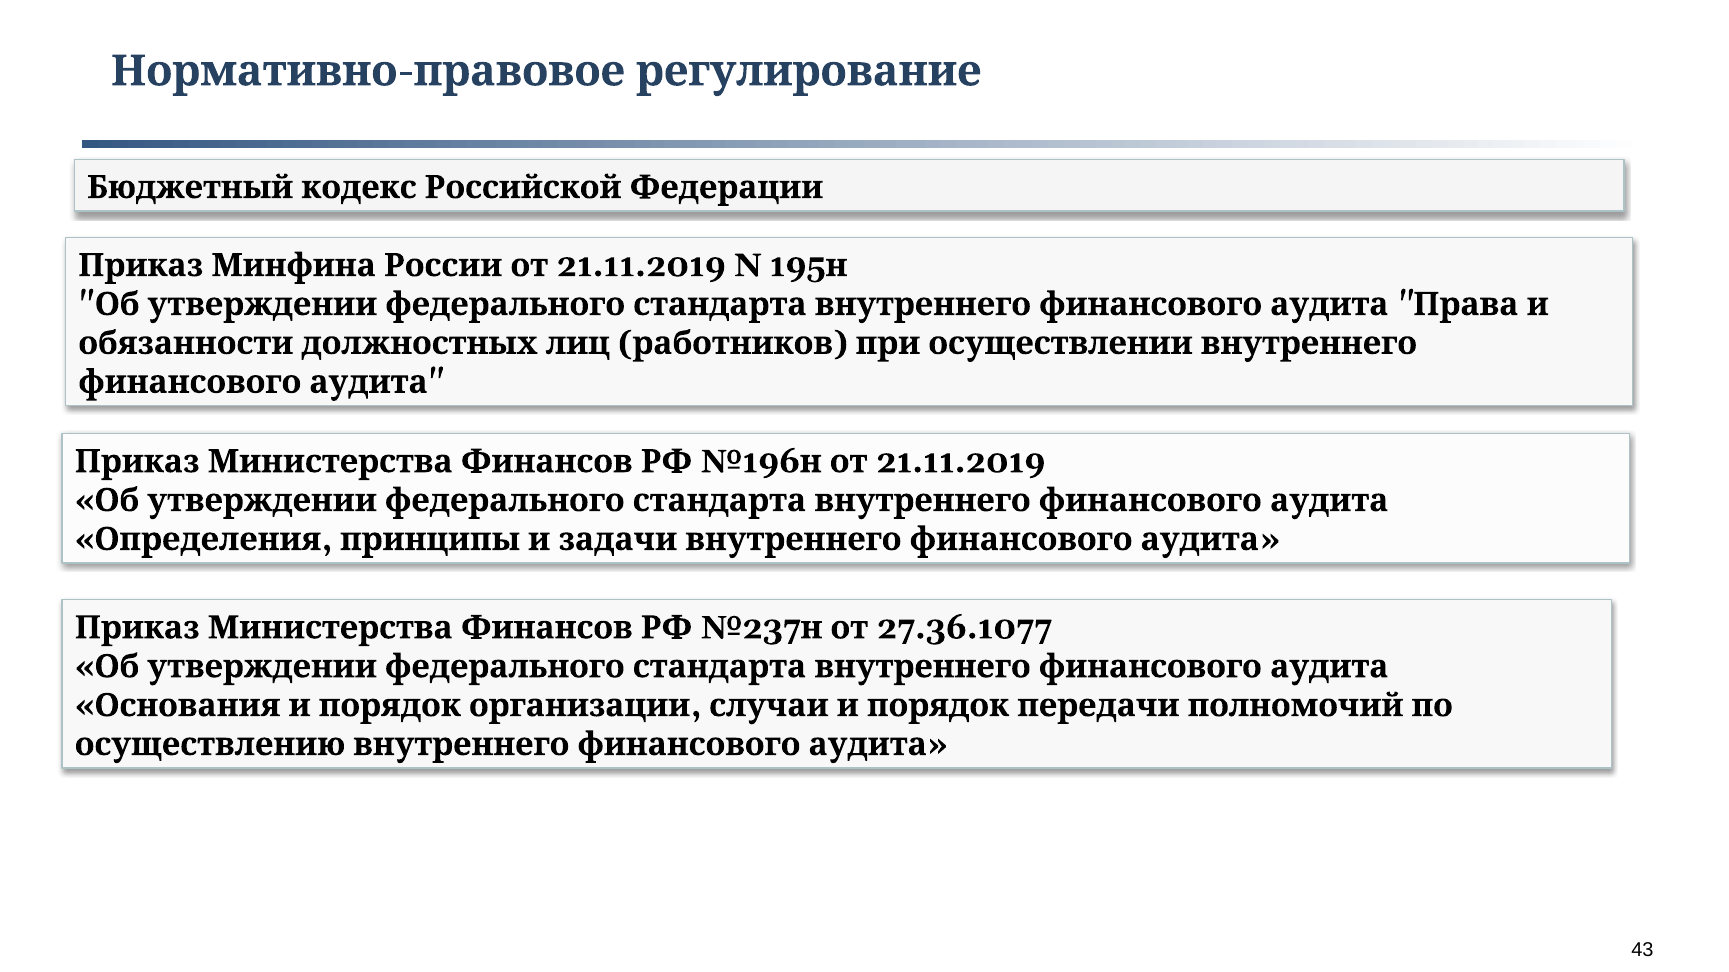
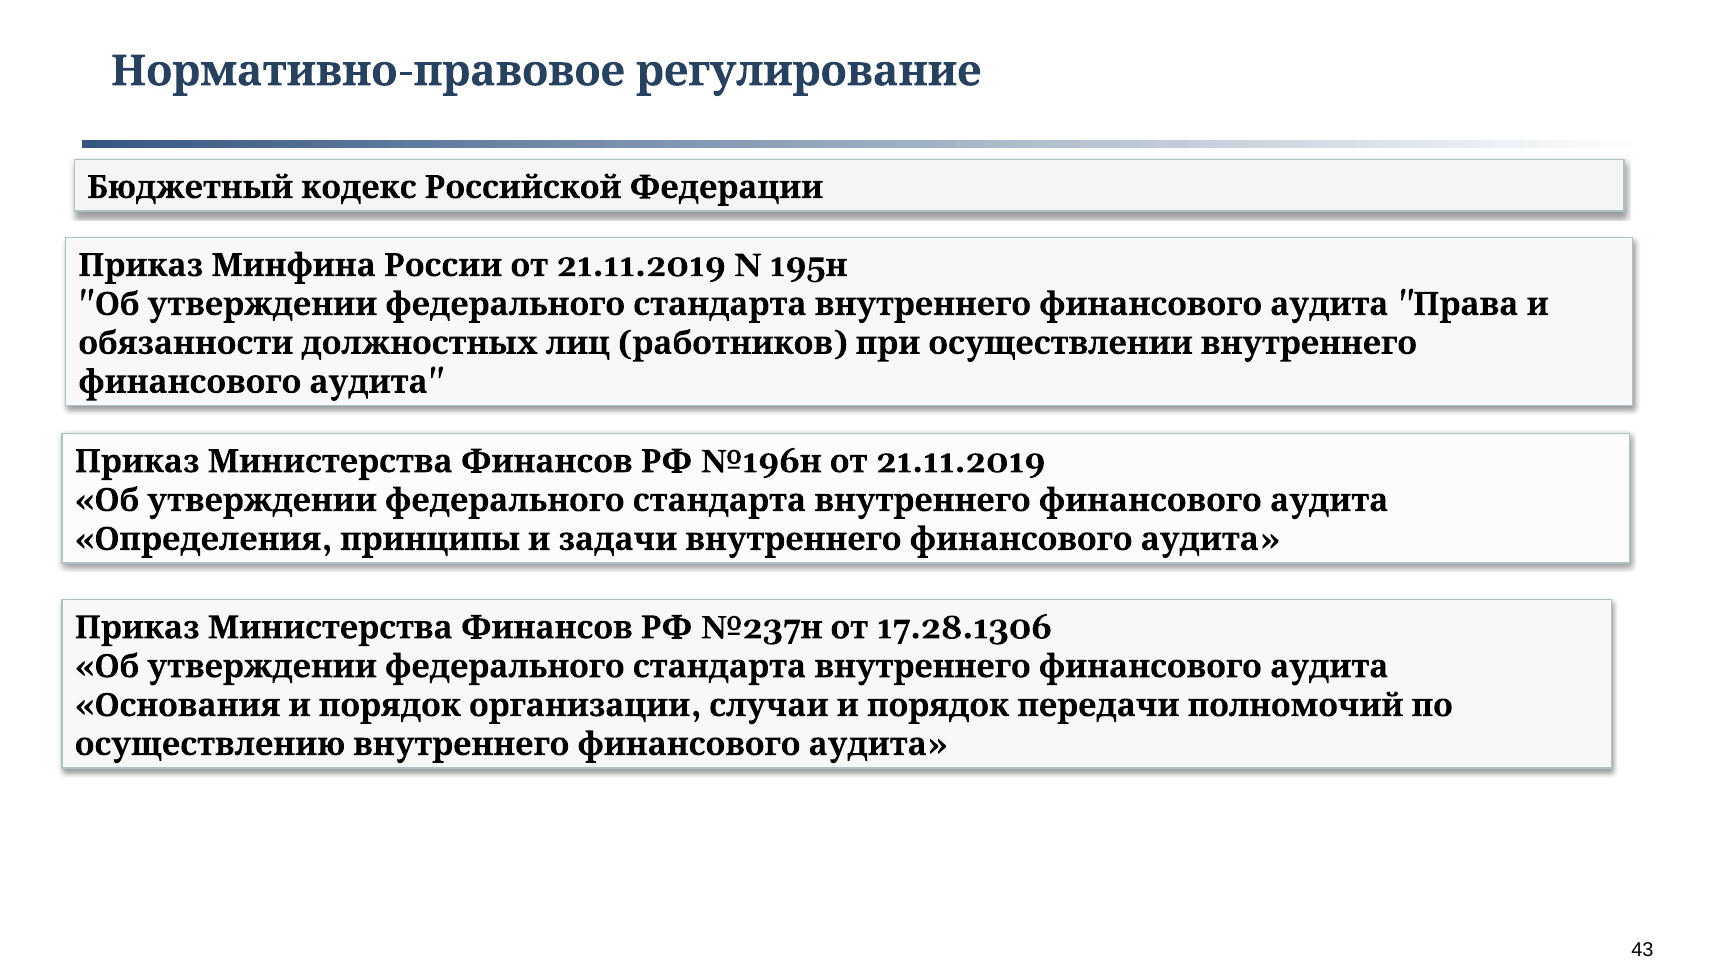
27.36.1077: 27.36.1077 -> 17.28.1306 (965, 628)
